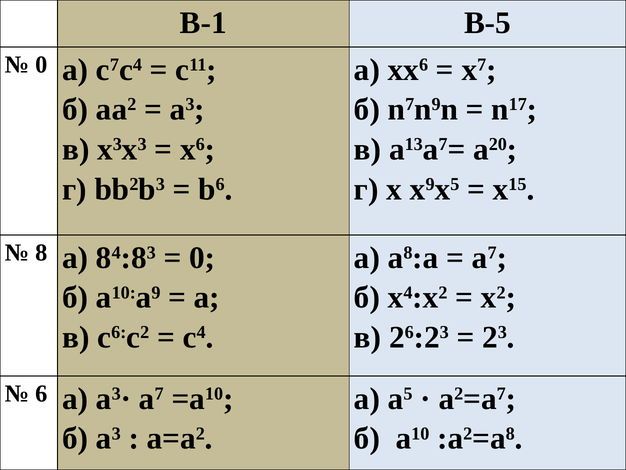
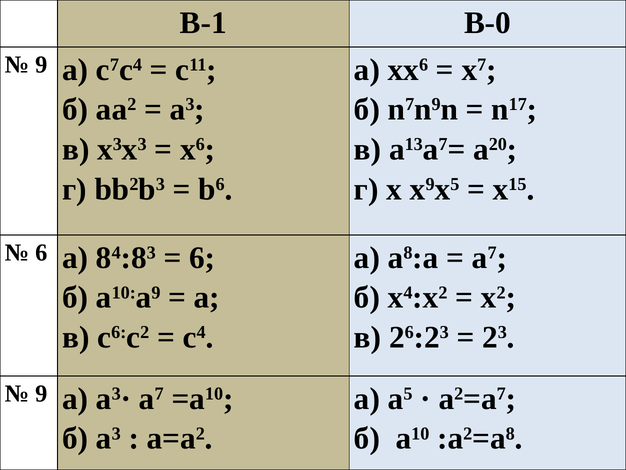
В-5: В-5 -> В-0 (488, 23)
0: 0 -> 9 (41, 65)
8: 8 -> 6 (41, 252)
0: 0 -> 6 (202, 257)
6: 6 -> 9 (41, 393)
